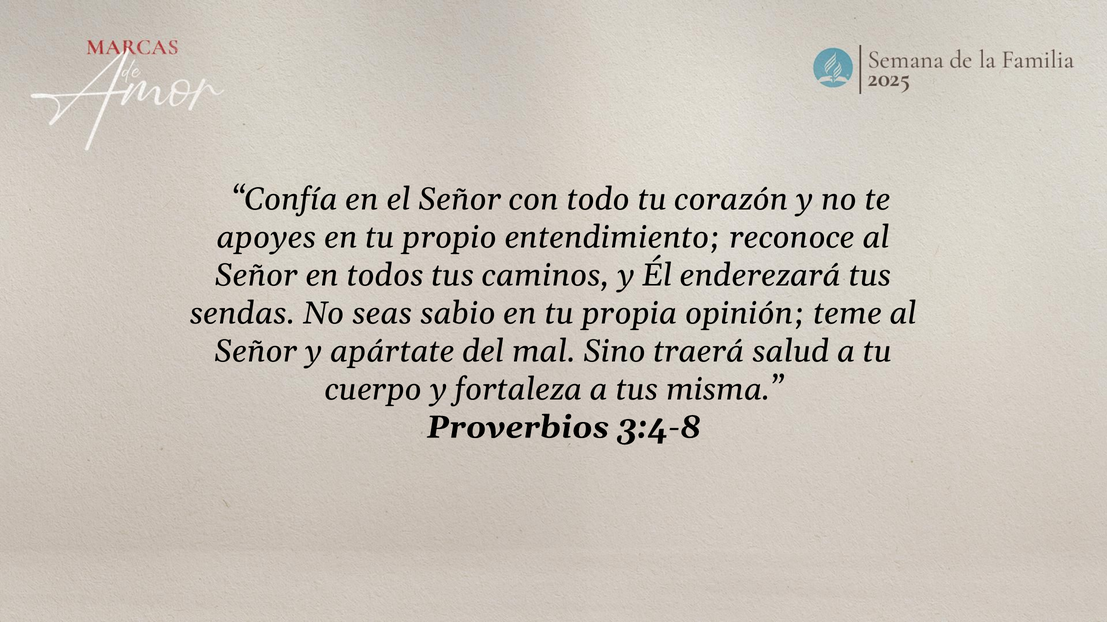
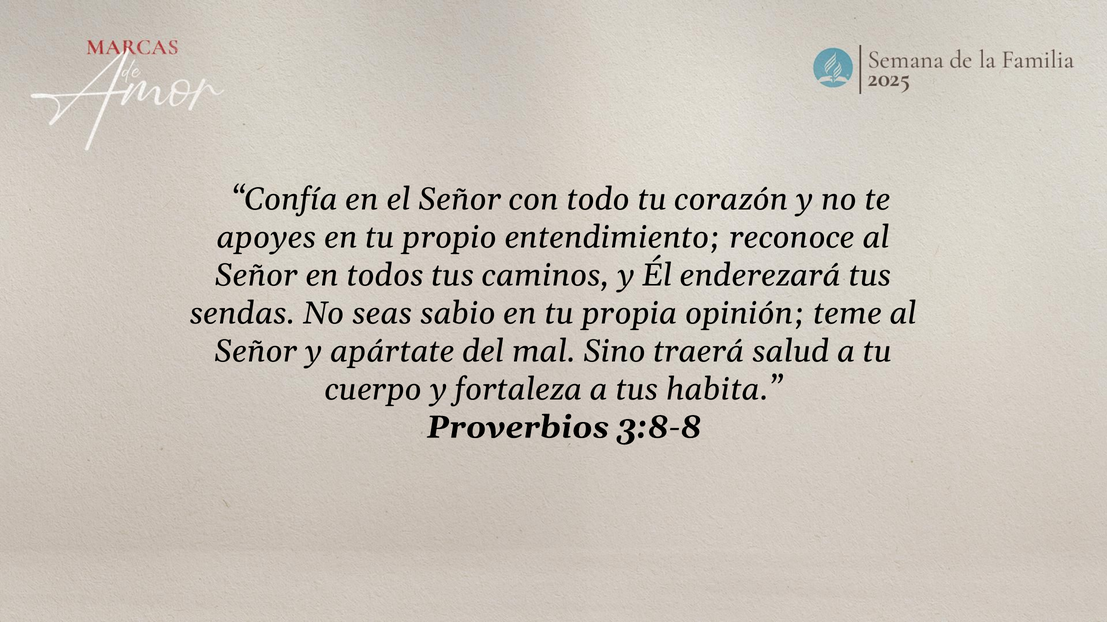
misma: misma -> habita (724, 390)
3:4-8: 3:4-8 -> 3:8-8 (659, 428)
